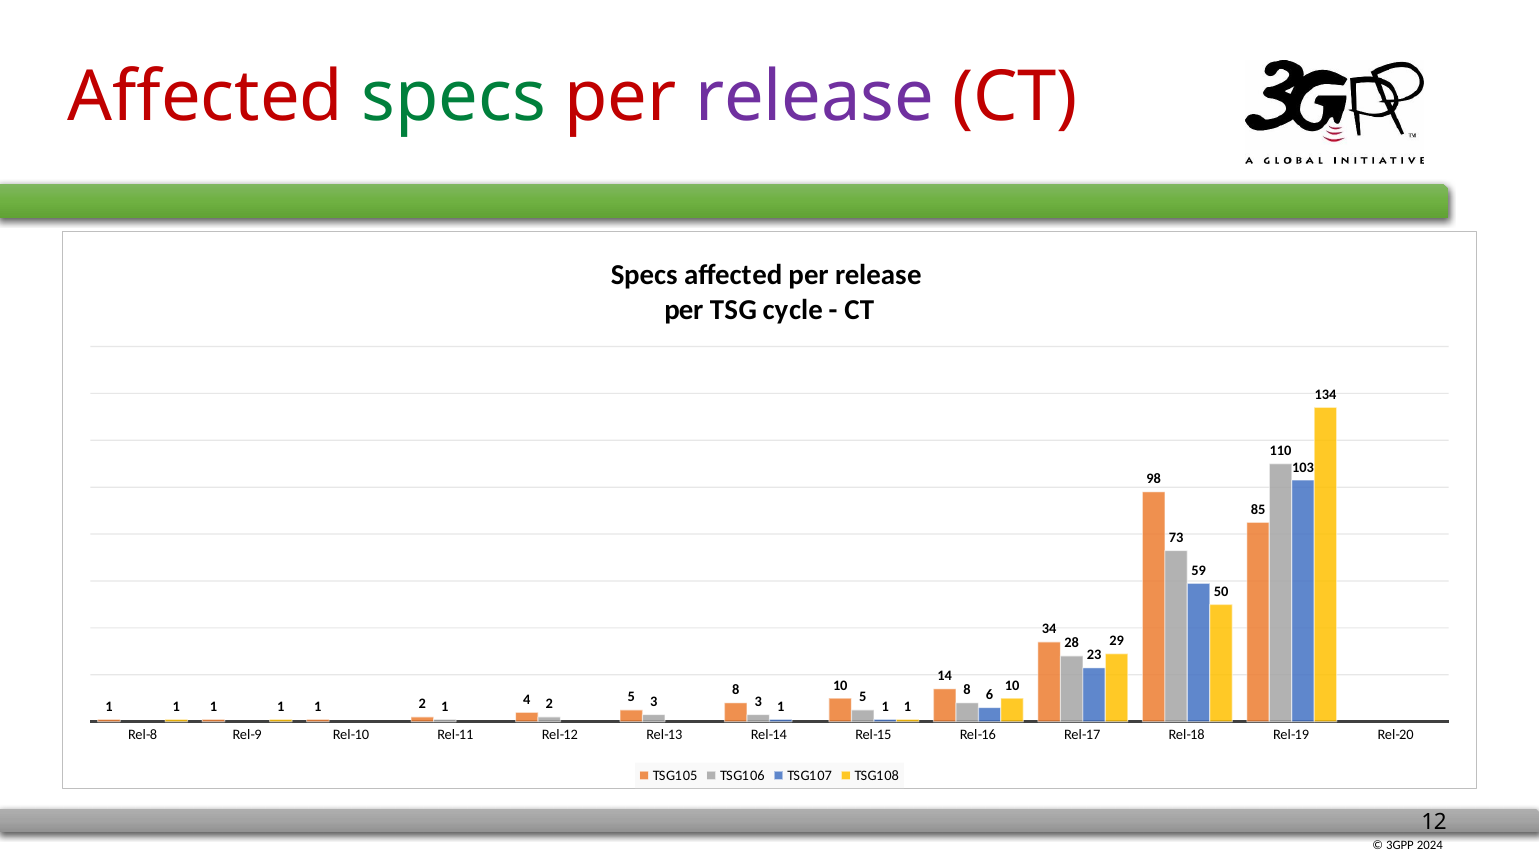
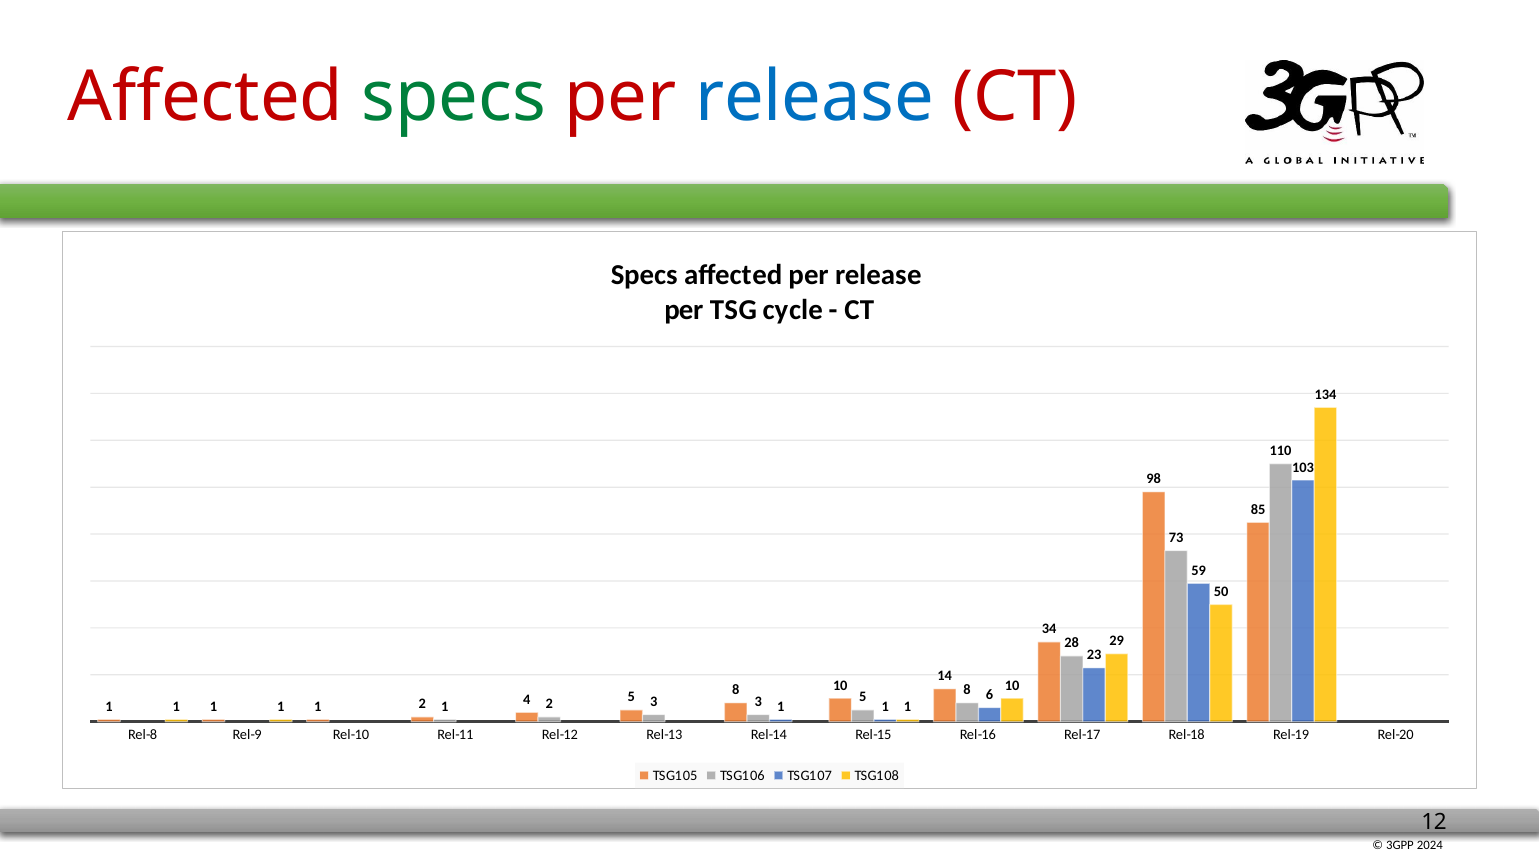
release colour: purple -> blue (815, 98)
